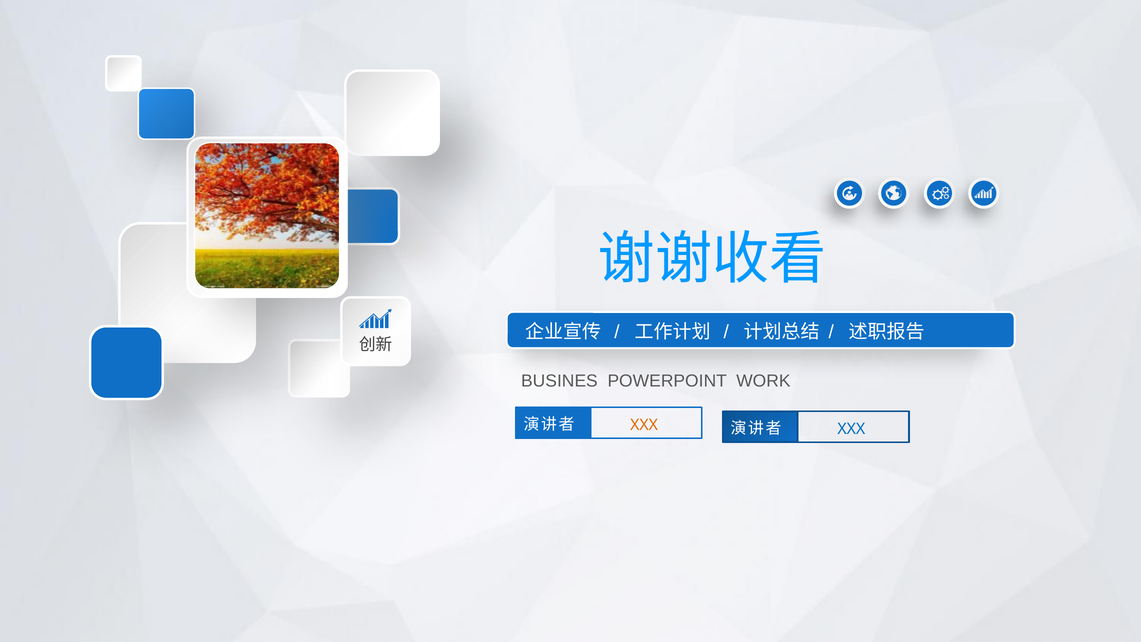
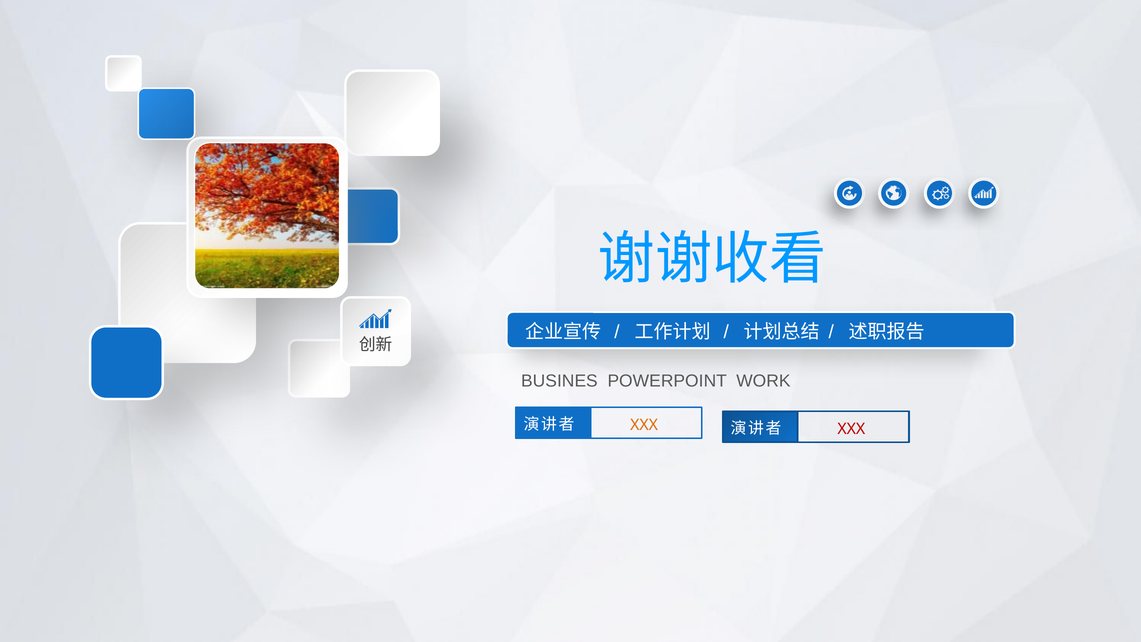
XXX colour: blue -> red (851, 429)
